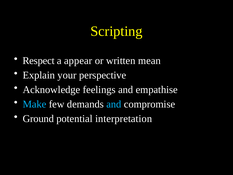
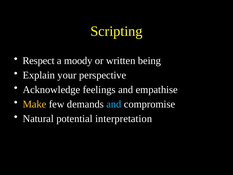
appear: appear -> moody (78, 61)
mean: mean -> being (149, 61)
Make colour: light blue -> yellow (35, 104)
Ground: Ground -> Natural (38, 119)
